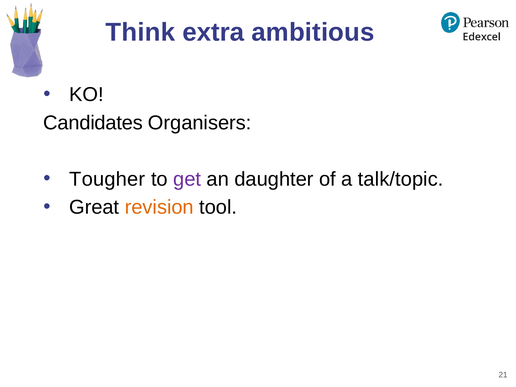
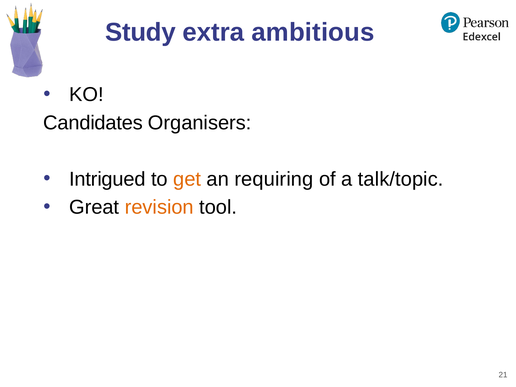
Think: Think -> Study (141, 32)
Tougher: Tougher -> Intrigued (107, 179)
get colour: purple -> orange (187, 179)
daughter: daughter -> requiring (274, 179)
